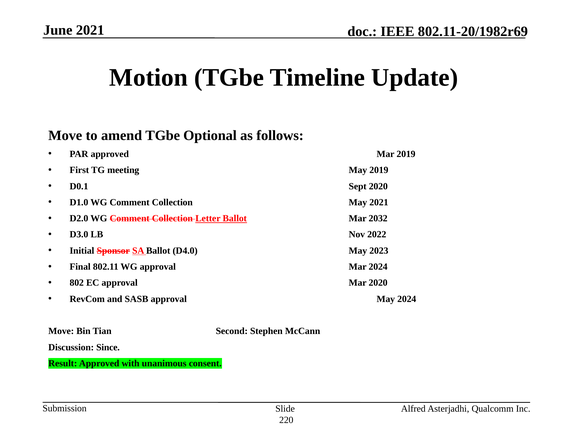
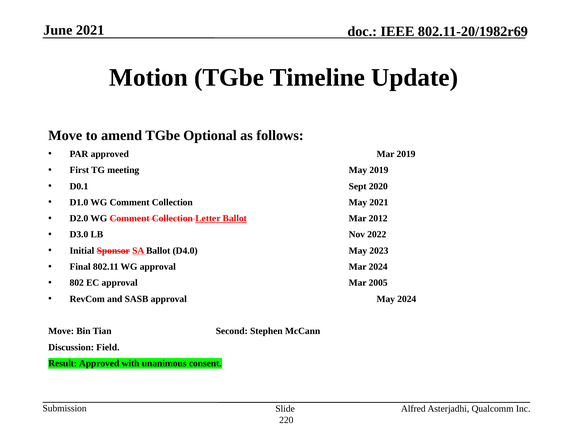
2032: 2032 -> 2012 (378, 218)
Mar 2020: 2020 -> 2005 (378, 283)
Since: Since -> Field (108, 347)
